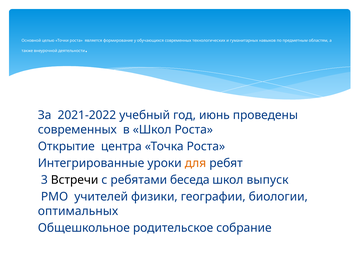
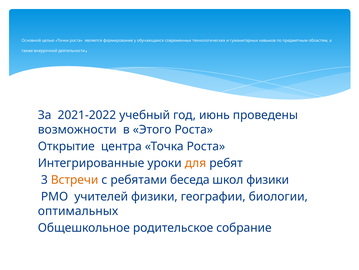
современных: современных -> возможности (77, 129)
в Школ: Школ -> Этого (152, 129)
Встречи colour: black -> orange (75, 179)
школ выпуск: выпуск -> физики (268, 179)
